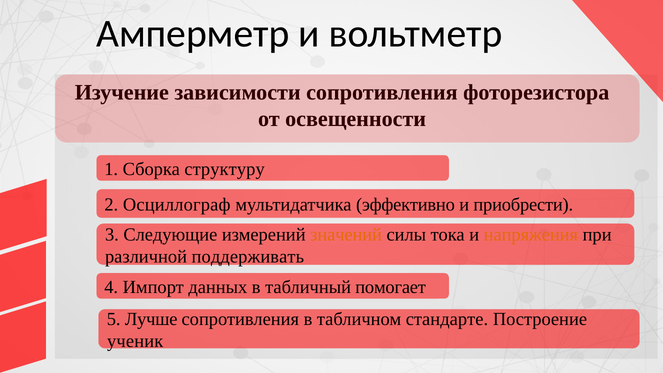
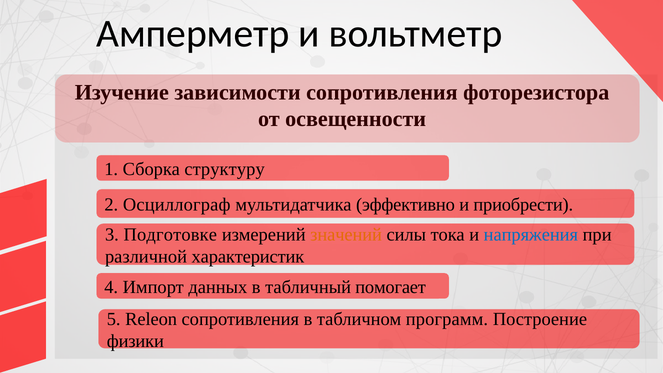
Следующие: Следующие -> Подготовке (170, 234)
напряжения colour: orange -> blue (531, 234)
поддерживать: поддерживать -> характеристик (248, 257)
Лучше: Лучше -> Releon (151, 319)
стандарте: стандарте -> программ (447, 319)
ученик: ученик -> физики (135, 341)
